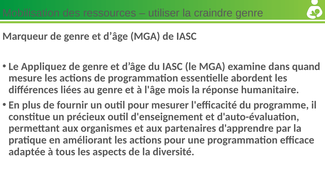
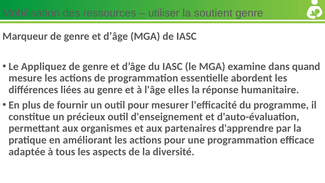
craindre: craindre -> soutient (213, 13)
mois: mois -> elles (179, 90)
